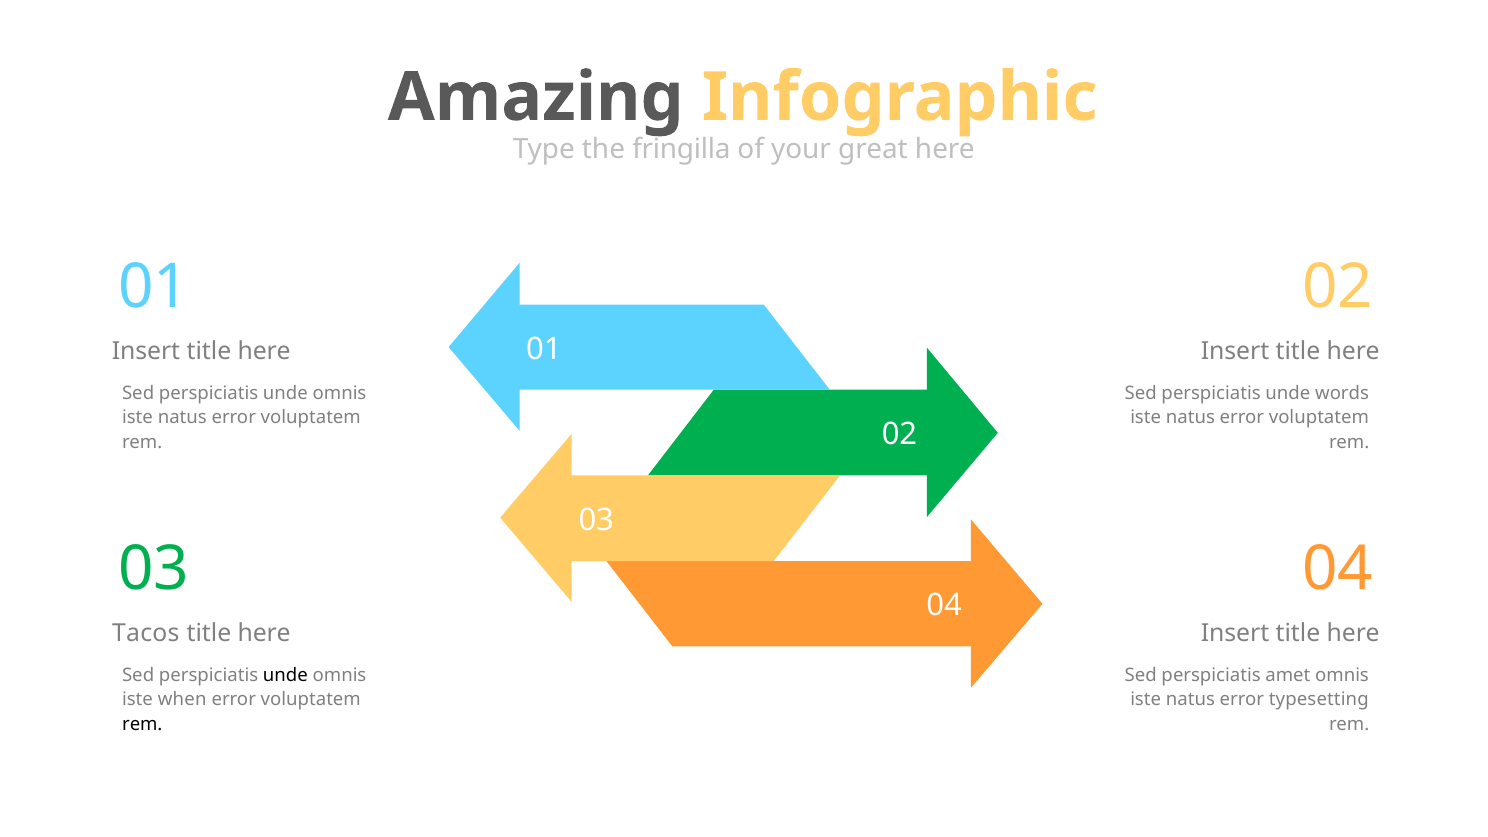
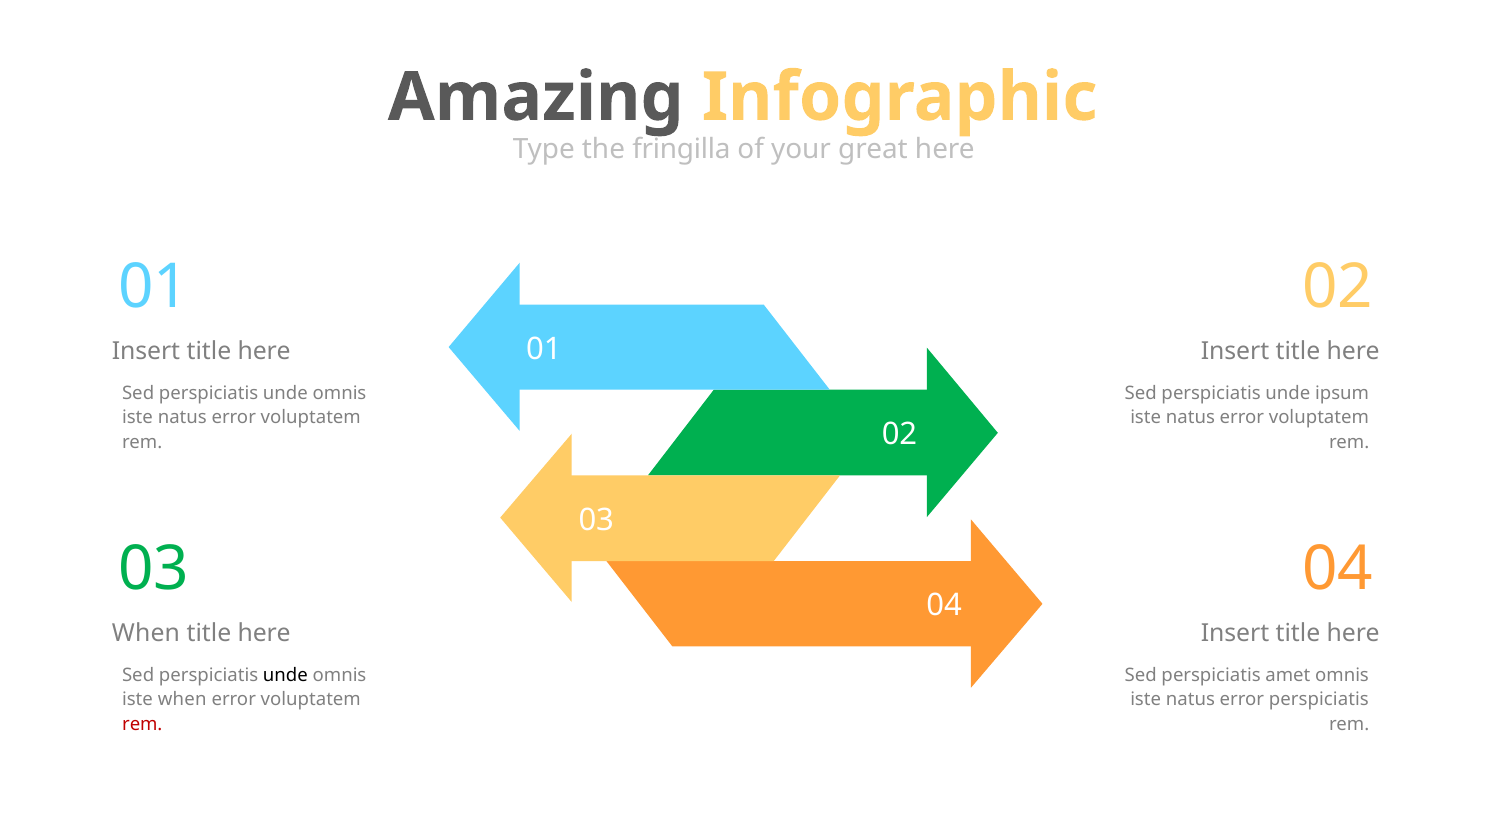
words: words -> ipsum (1342, 393)
Tacos: Tacos -> When (146, 633)
error typesetting: typesetting -> perspiciatis (1319, 700)
rem colour: black -> red (142, 724)
